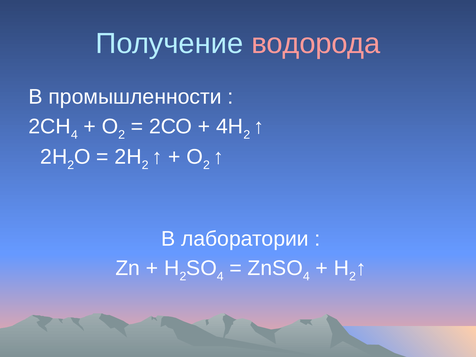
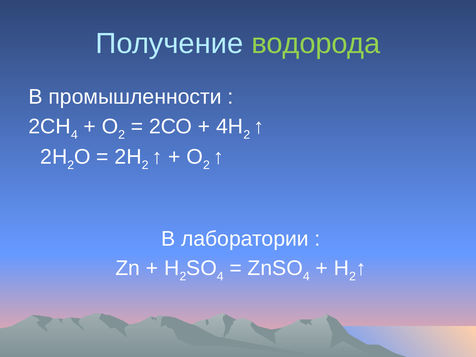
водорода colour: pink -> light green (316, 44)
